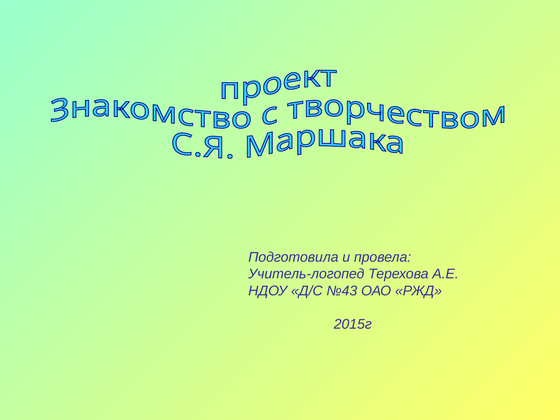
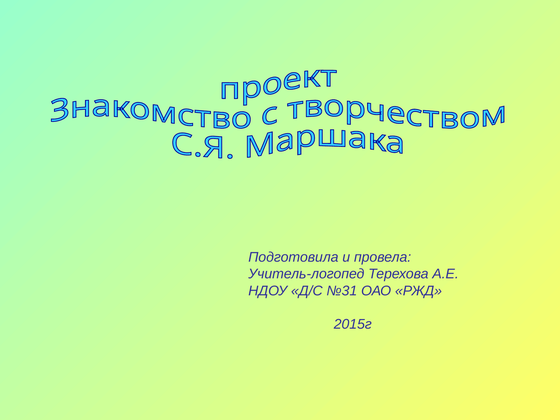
№43: №43 -> №31 (342, 291)
